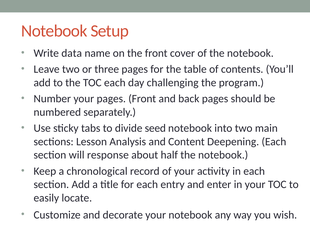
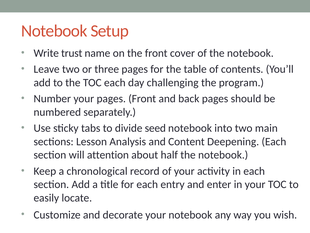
data: data -> trust (72, 53)
response: response -> attention (108, 155)
